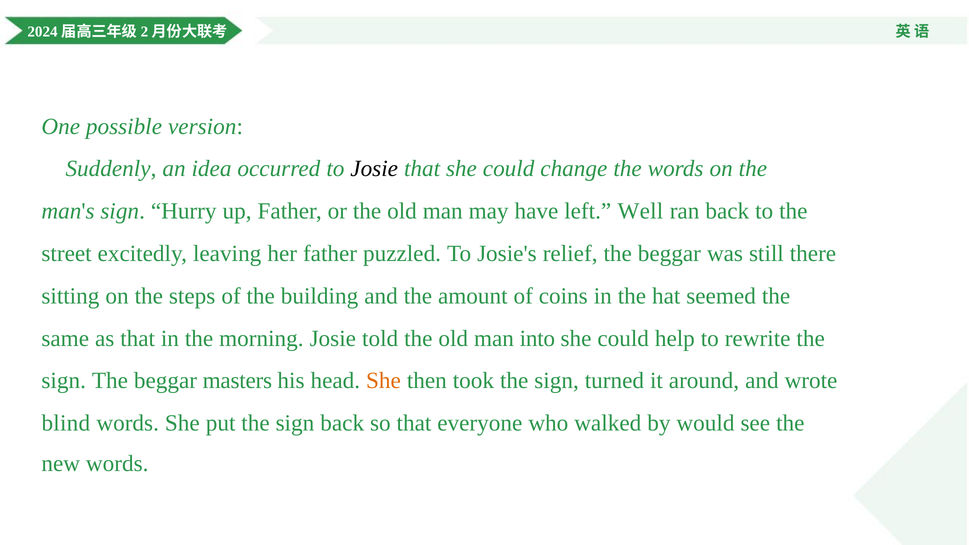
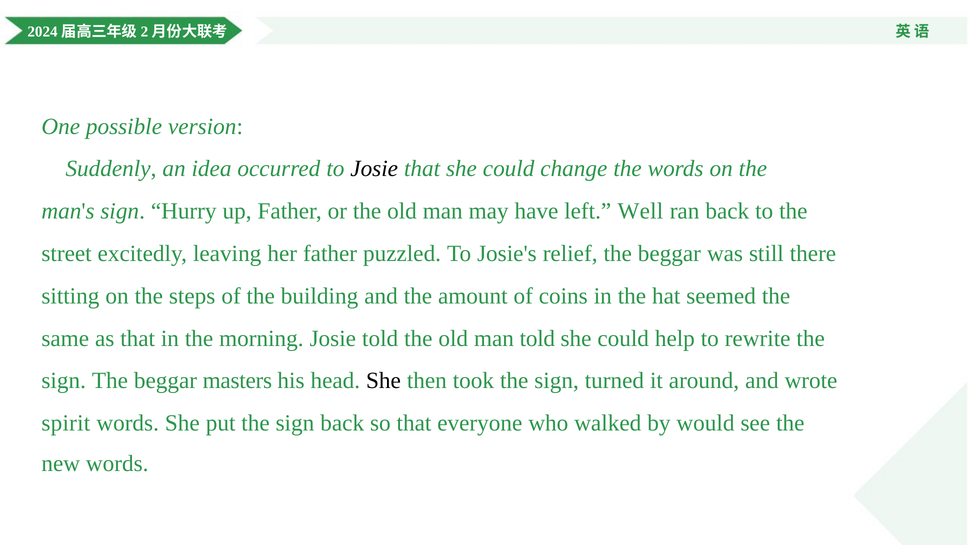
man into: into -> told (537, 338)
She colour: orange -> black (383, 381)
blind: blind -> spirit (66, 423)
